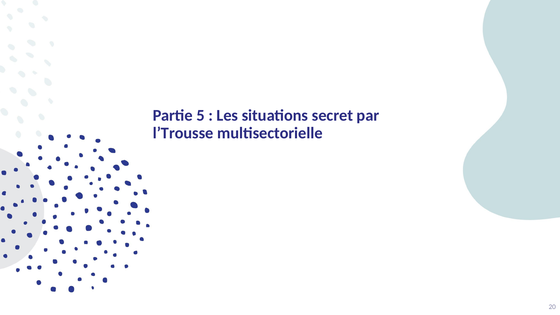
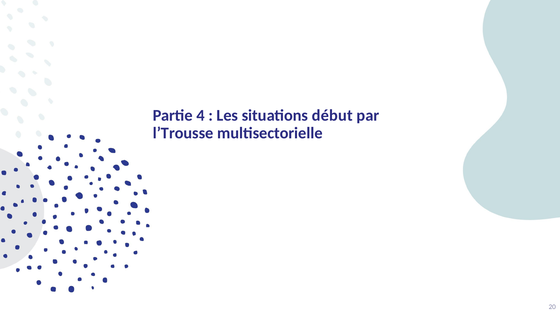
5: 5 -> 4 (201, 115)
secret: secret -> début (332, 115)
